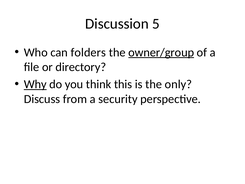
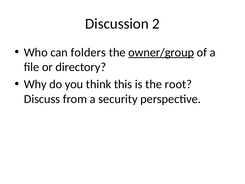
5: 5 -> 2 (156, 24)
Why underline: present -> none (35, 84)
only: only -> root (178, 84)
